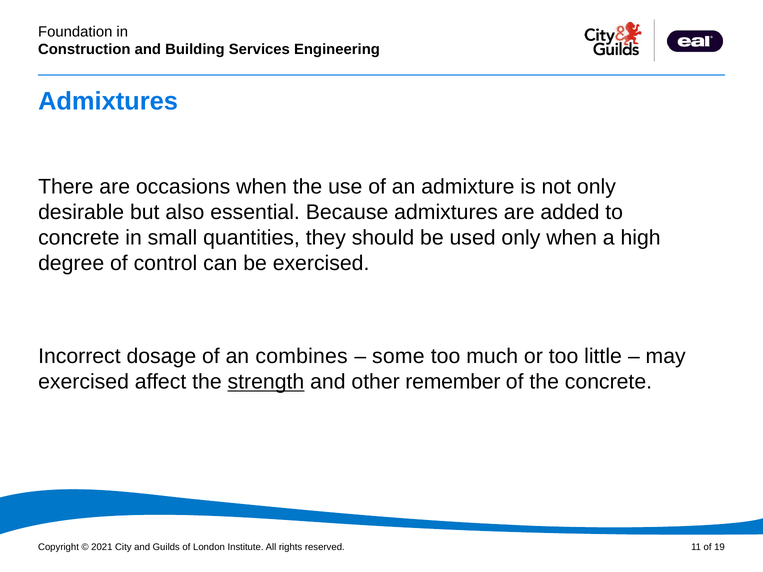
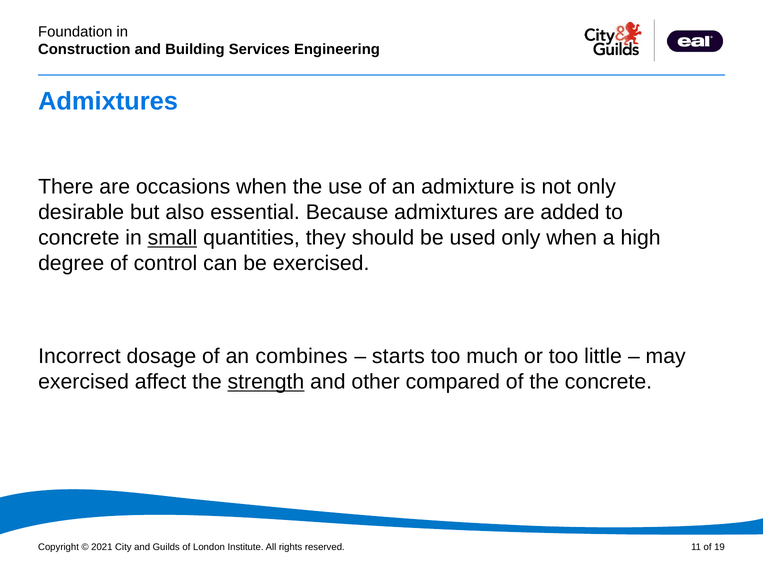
small underline: none -> present (172, 238)
some: some -> starts (398, 357)
remember: remember -> compared (453, 382)
